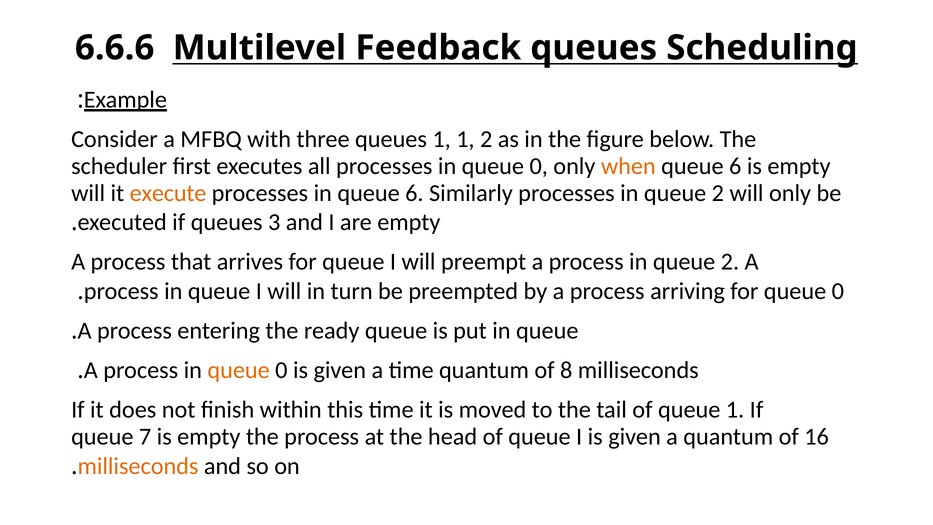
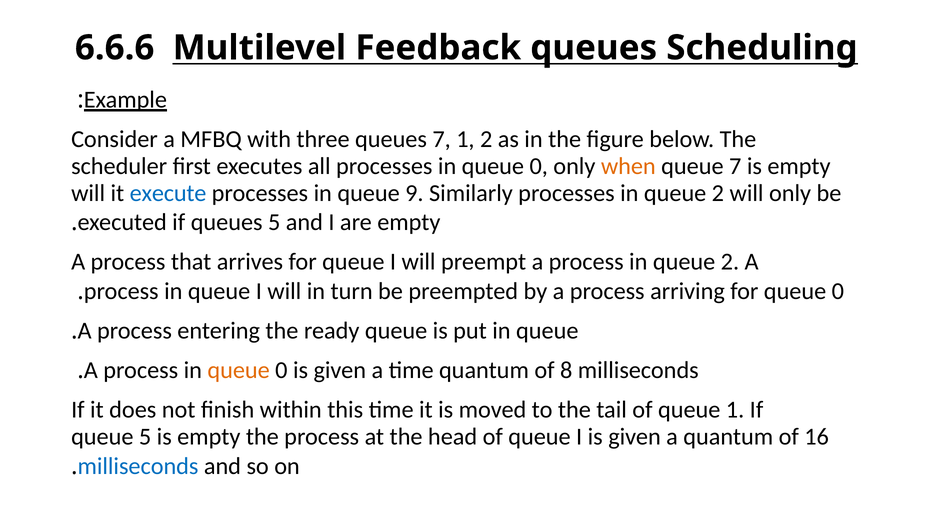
queues 1: 1 -> 7 (442, 139)
6: 6 -> 7 (735, 166)
execute colour: orange -> blue (168, 193)
in queue 6: 6 -> 9 (414, 193)
queues 3: 3 -> 5 (274, 222)
queue 7: 7 -> 5 (145, 437)
milliseconds colour: orange -> blue (138, 466)
